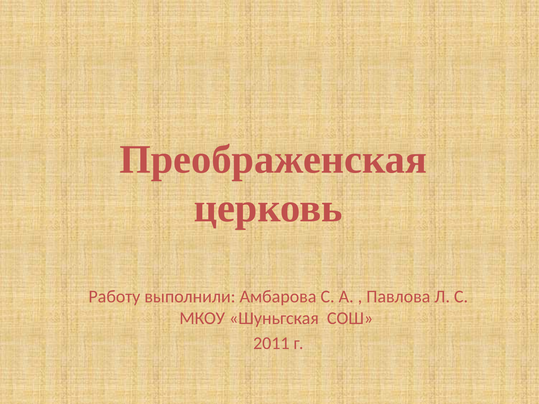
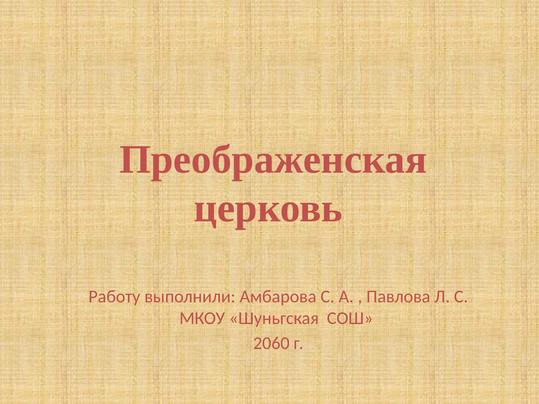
2011: 2011 -> 2060 (271, 344)
